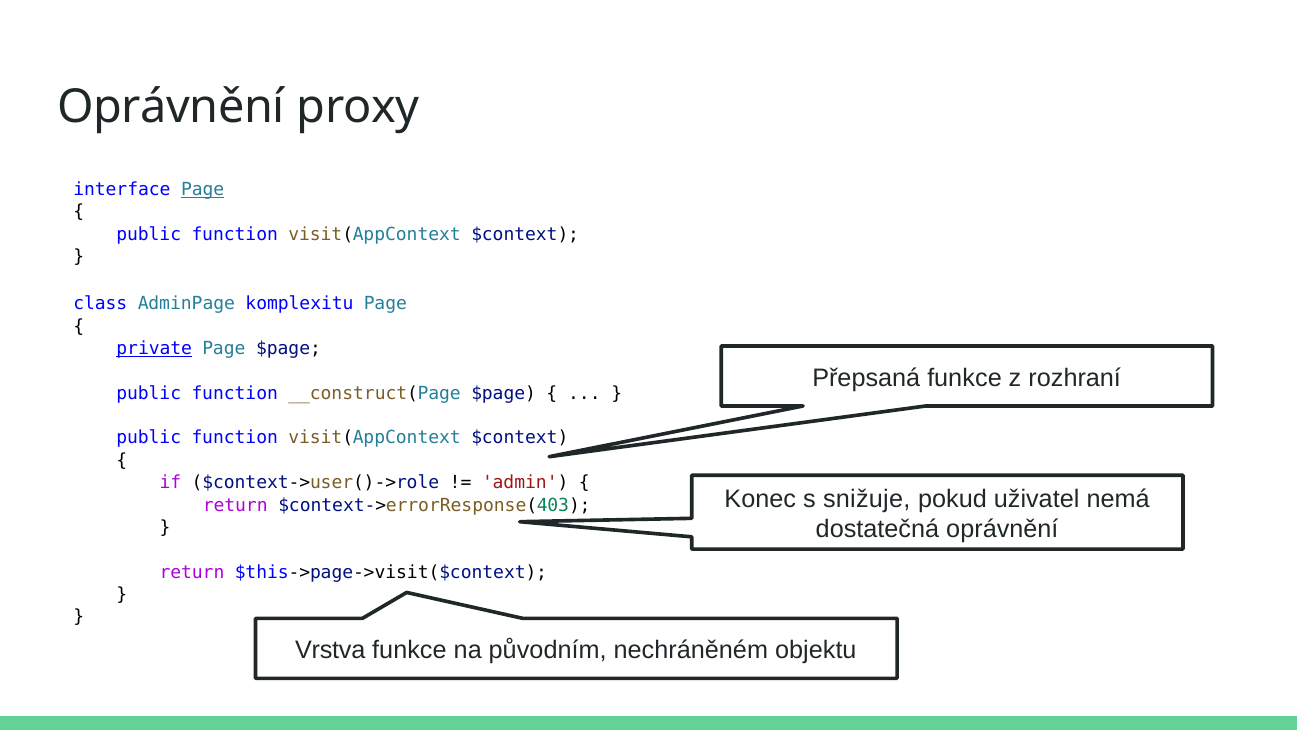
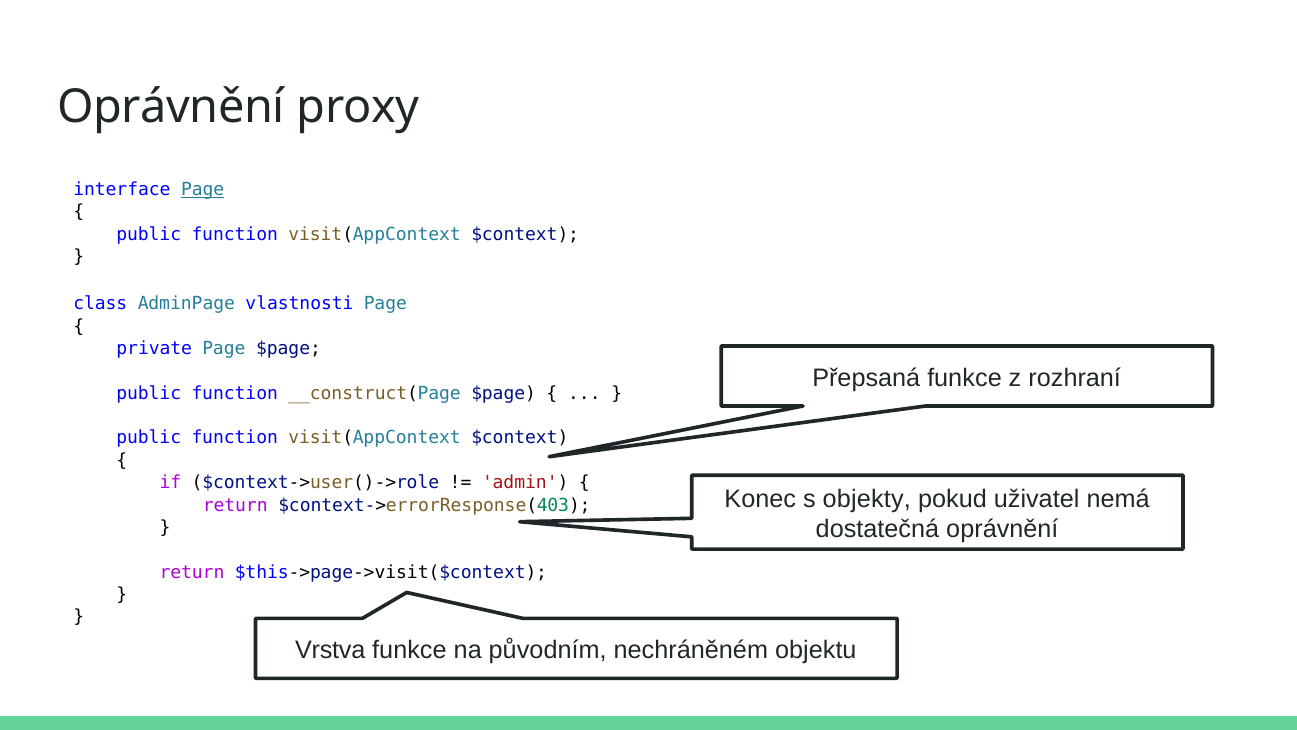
komplexitu: komplexitu -> vlastnosti (299, 304)
private underline: present -> none (154, 348)
snižuje: snižuje -> objekty (867, 499)
